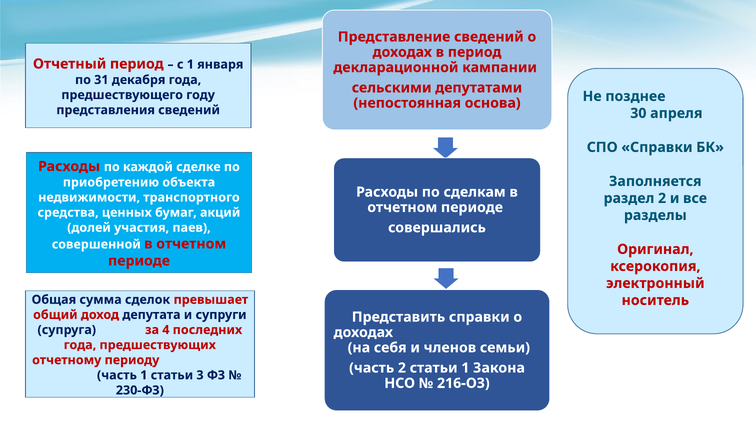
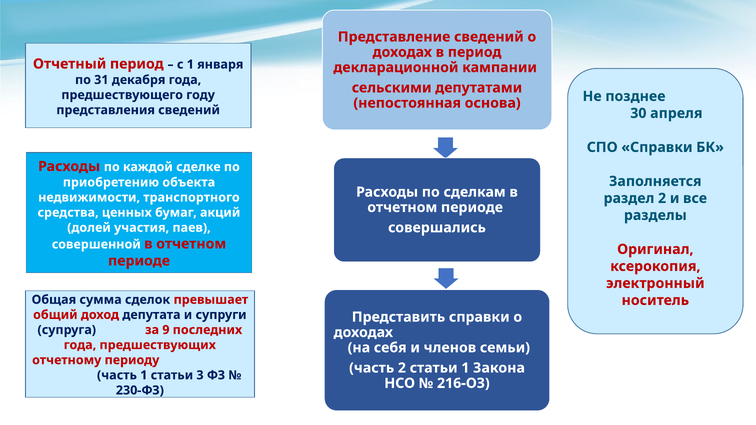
4: 4 -> 9 (166, 330)
